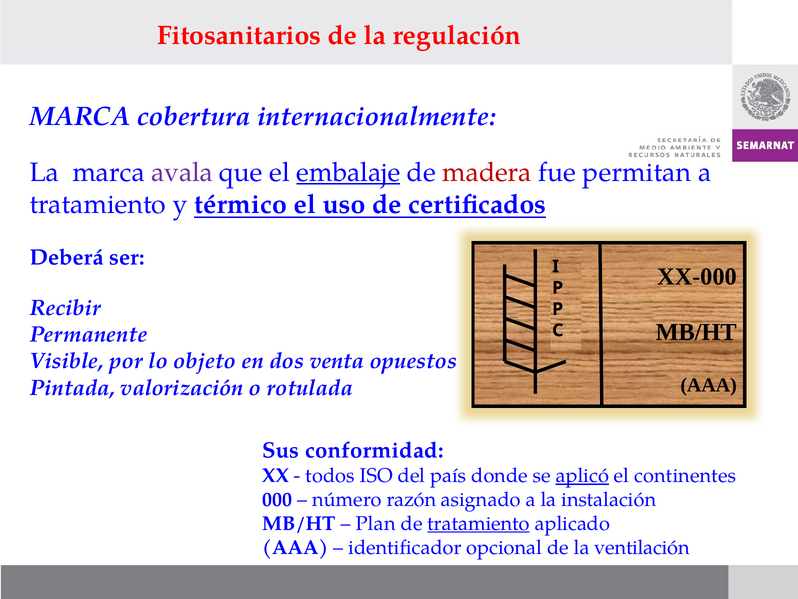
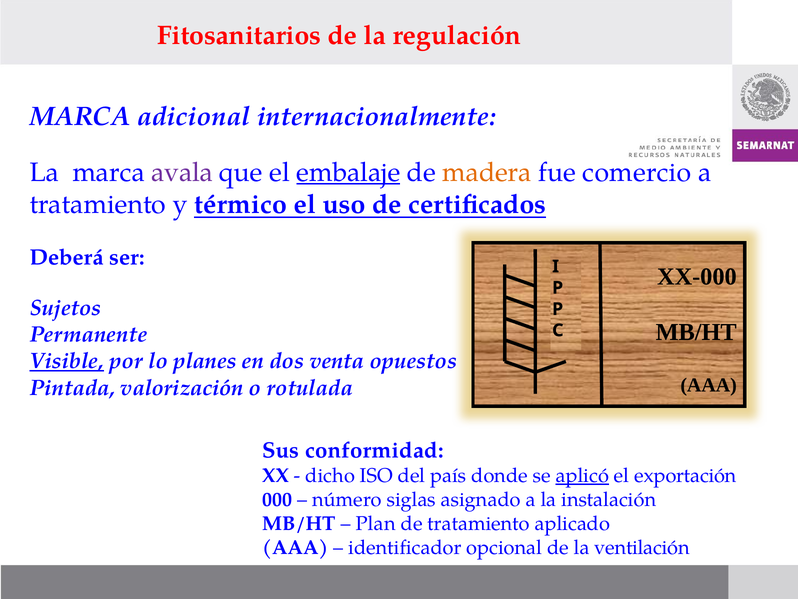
cobertura: cobertura -> adicional (194, 116)
madera colour: red -> orange (487, 172)
permitan: permitan -> comercio (637, 172)
Recibir: Recibir -> Sujetos (65, 308)
Visible underline: none -> present (67, 361)
objeto: objeto -> planes (205, 361)
todos: todos -> dicho (330, 475)
continentes: continentes -> exportación (685, 475)
razón: razón -> siglas (411, 499)
tratamiento underline: present -> none (479, 523)
